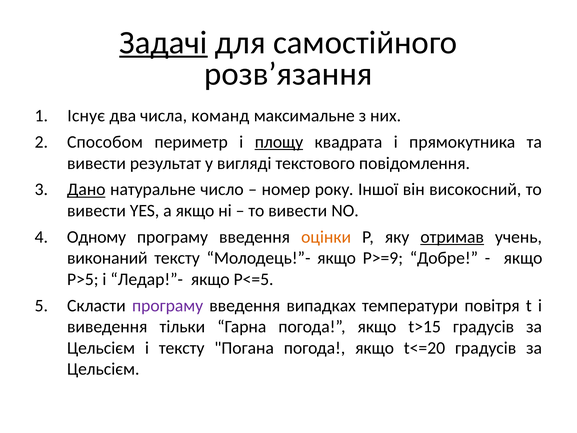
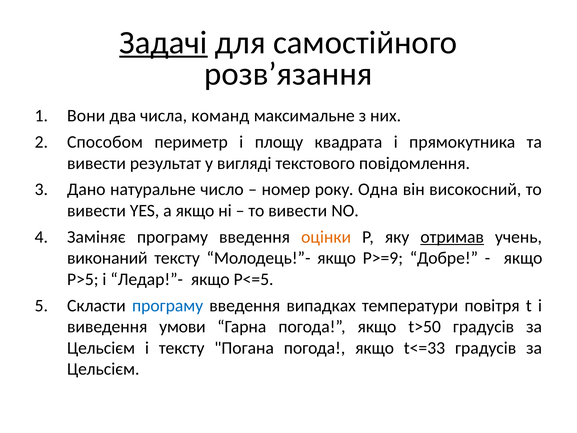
Існує: Існує -> Вони (86, 116)
площу underline: present -> none (279, 142)
Дано underline: present -> none (86, 189)
Іншої: Іншої -> Одна (378, 189)
Одному: Одному -> Заміняє (96, 237)
програму colour: purple -> blue (168, 305)
тільки: тільки -> умови (182, 327)
t>15: t>15 -> t>50 (425, 327)
t<=20: t<=20 -> t<=33 (424, 348)
